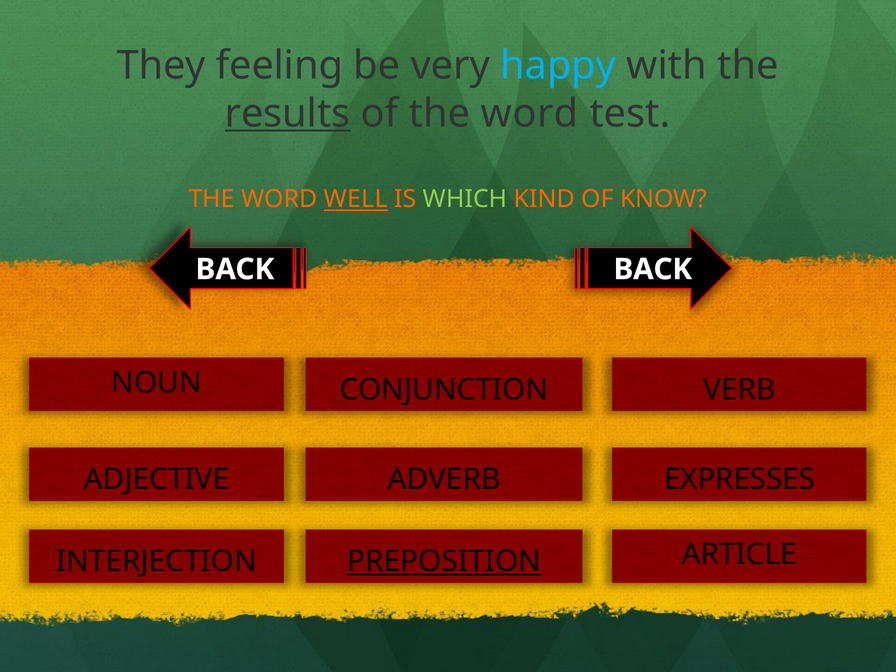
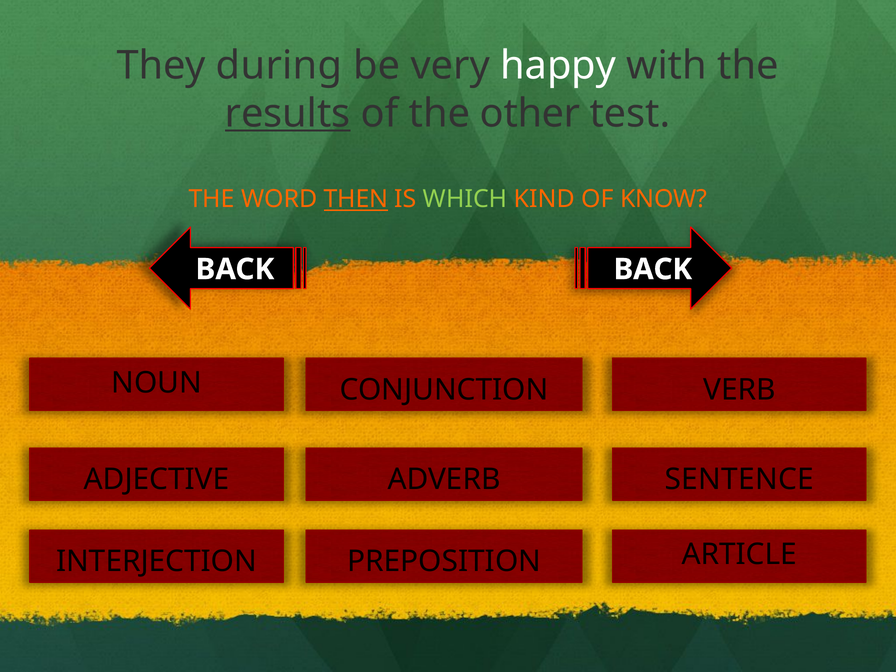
feeling: feeling -> during (279, 66)
happy colour: light blue -> white (558, 66)
of the word: word -> other (530, 113)
WELL: WELL -> THEN (356, 199)
EXPRESSES: EXPRESSES -> SENTENCE (739, 479)
PREPOSITION underline: present -> none (444, 562)
